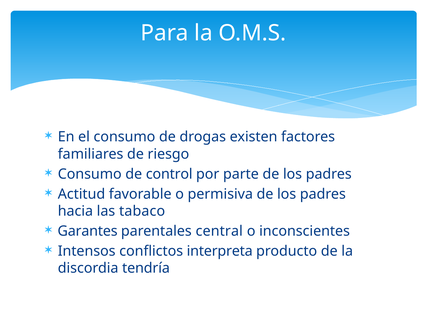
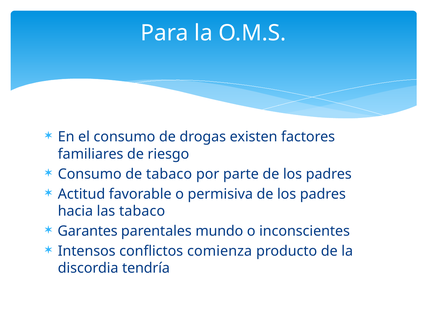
de control: control -> tabaco (169, 174)
central: central -> mundo (219, 231)
interpreta: interpreta -> comienza (220, 250)
